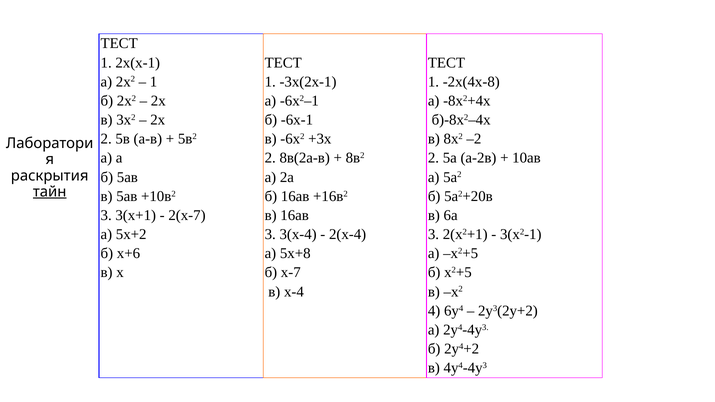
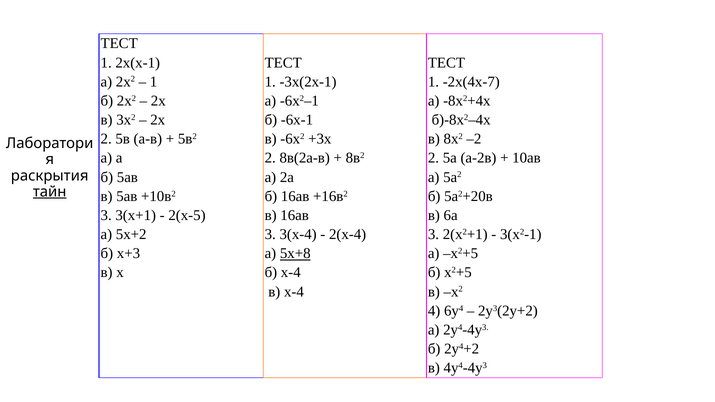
-2х(4х-8: -2х(4х-8 -> -2х(4х-7 (471, 82)
2(х-7: 2(х-7 -> 2(х-5 (187, 215)
х+6: х+6 -> х+3 (128, 254)
5х+8 underline: none -> present (295, 254)
б х-7: х-7 -> х-4 (291, 273)
